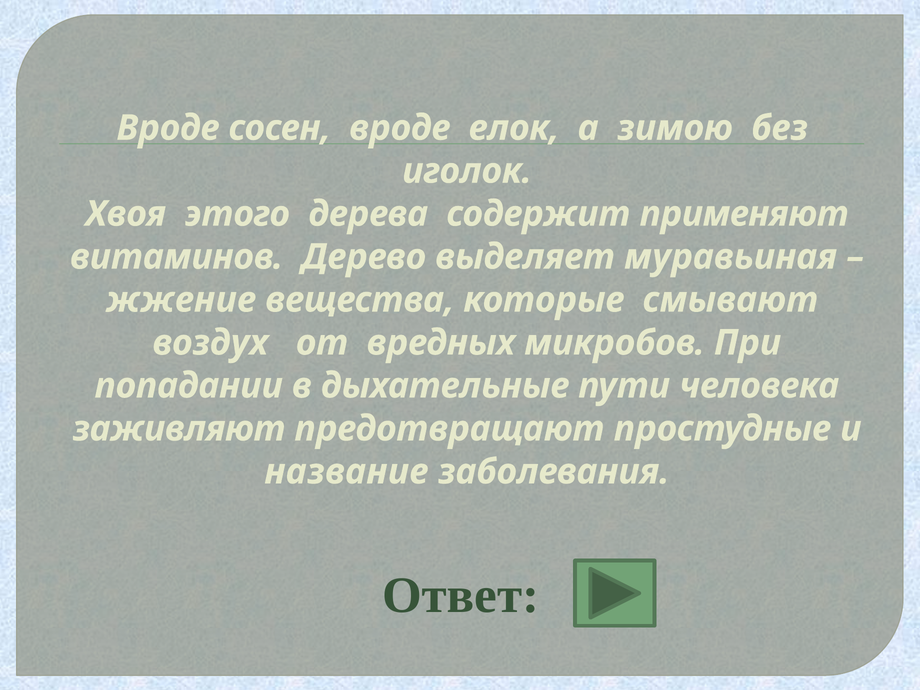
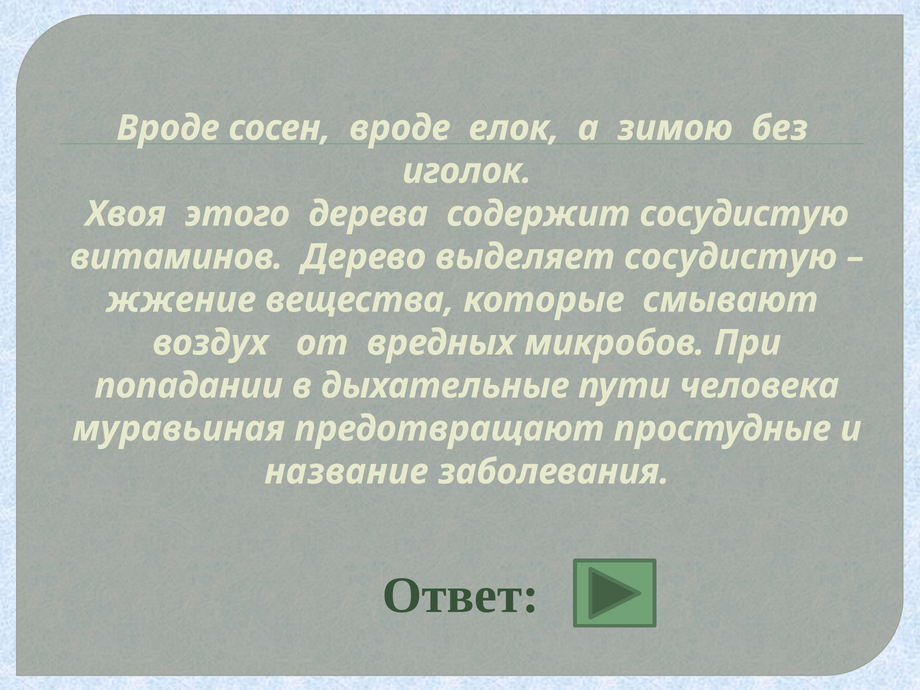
содержит применяют: применяют -> сосудистую (744, 214)
выделяет муравьиная: муравьиная -> сосудистую (731, 257)
заживляют: заживляют -> муравьиная (179, 429)
